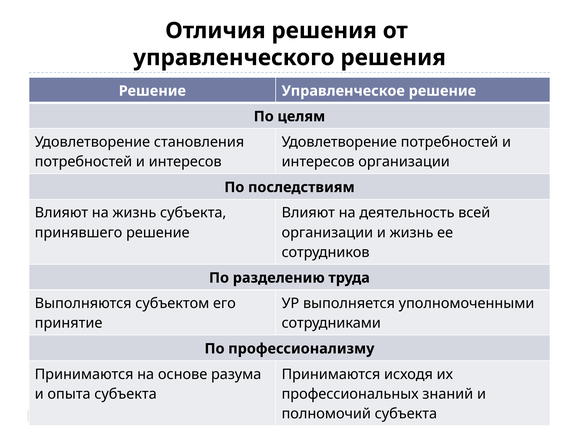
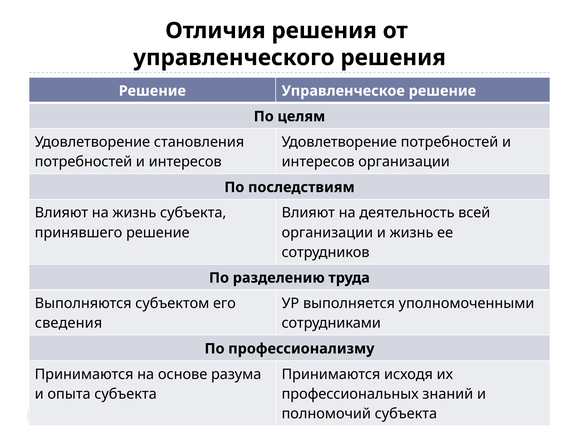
принятие: принятие -> сведения (69, 323)
